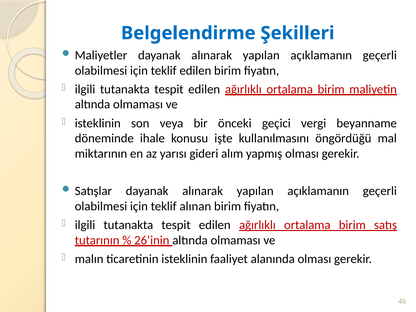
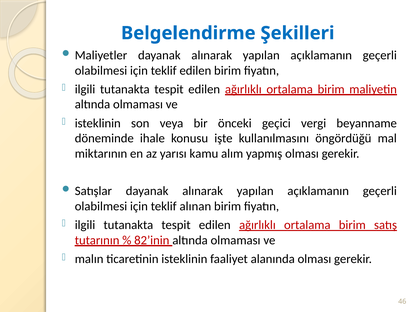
gideri: gideri -> kamu (204, 154)
26’inin: 26’inin -> 82’inin (152, 240)
